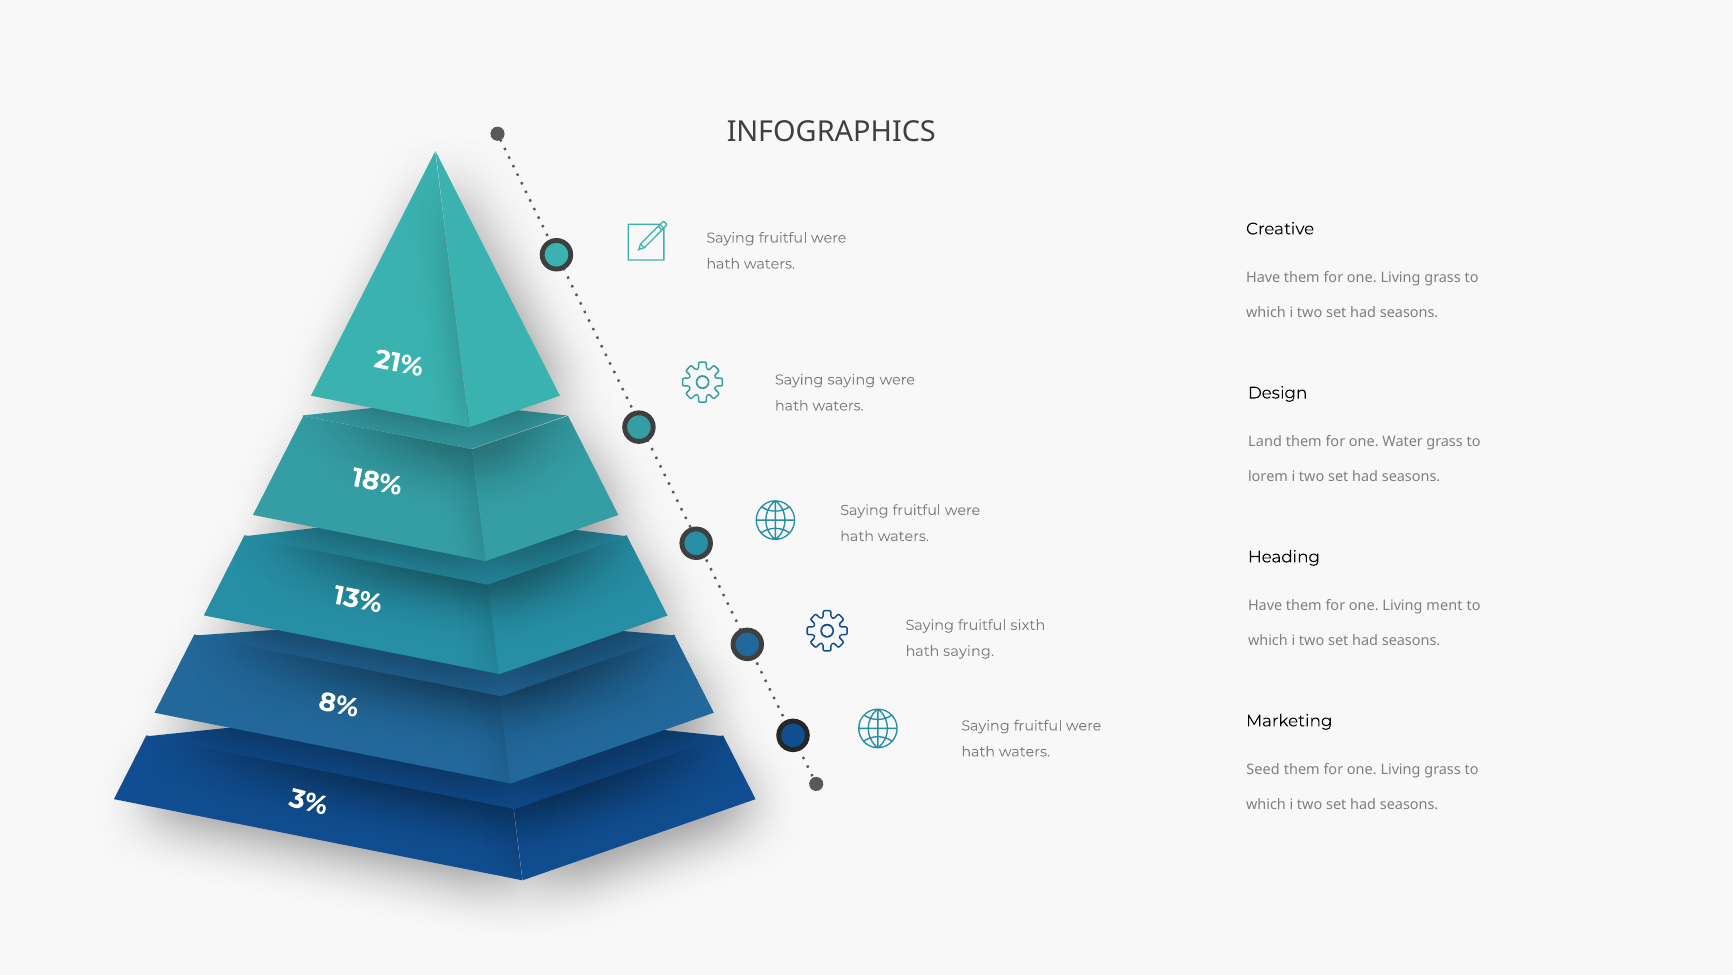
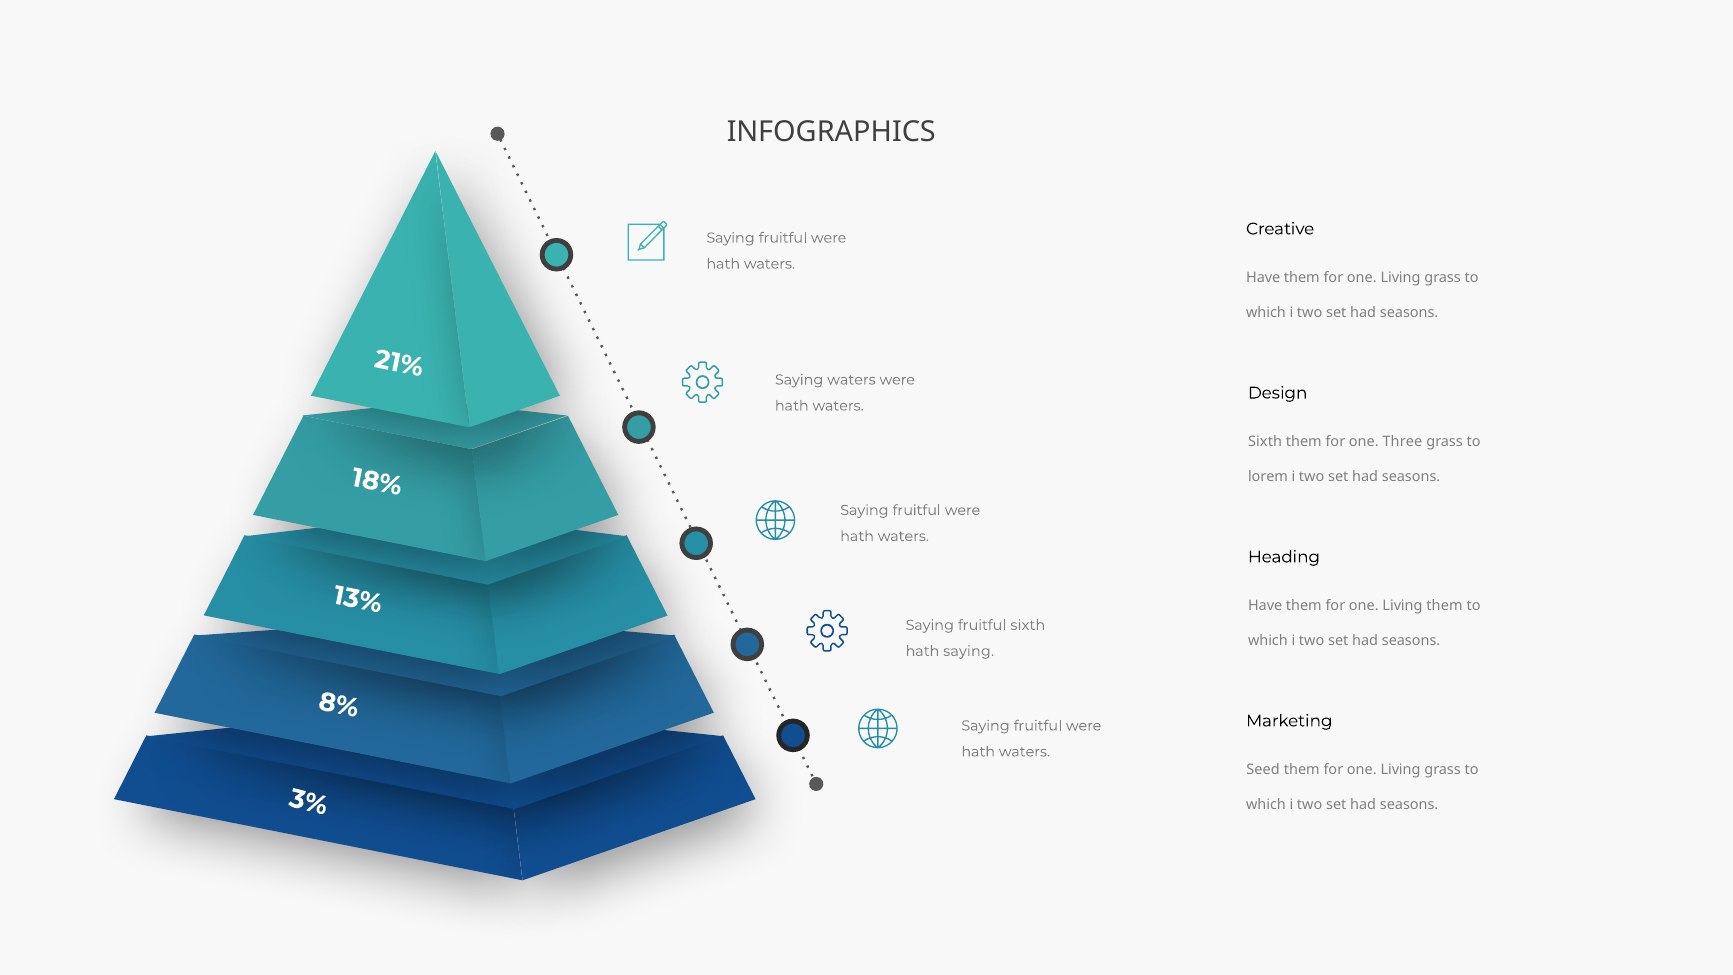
saying: saying -> waters (851, 380)
Land: Land -> Sixth (1265, 442)
Water: Water -> Three (1402, 442)
Living ment: ment -> them (1445, 606)
